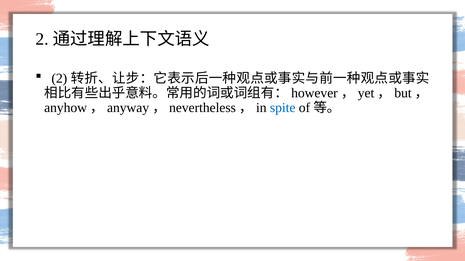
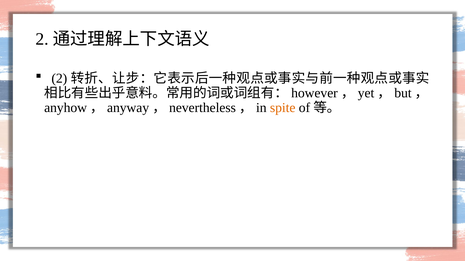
spite colour: blue -> orange (283, 108)
